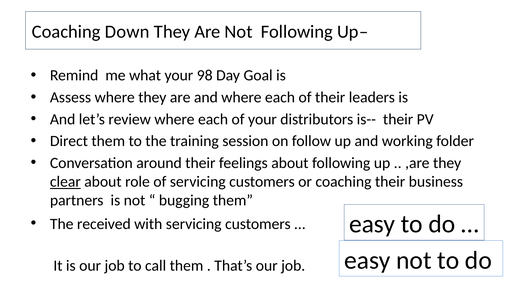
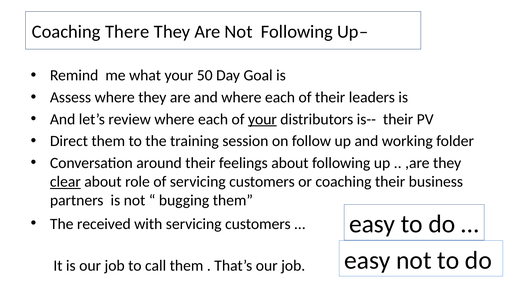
Down: Down -> There (127, 32)
98: 98 -> 50 (205, 75)
your underline: none -> present (262, 119)
